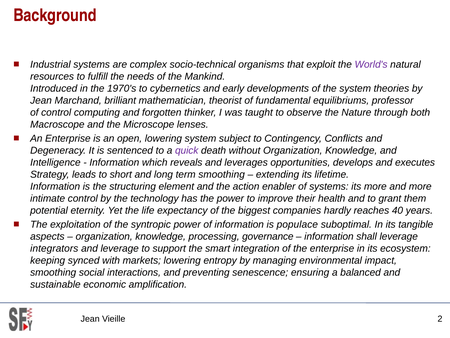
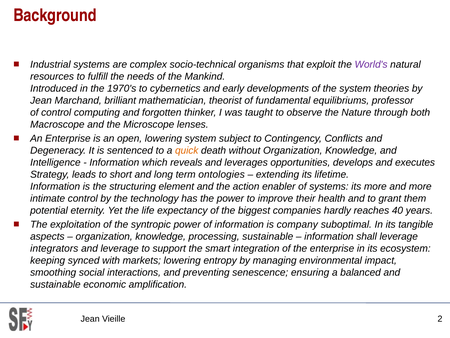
quick colour: purple -> orange (187, 150)
term smoothing: smoothing -> ontologies (222, 174)
populace: populace -> company (297, 224)
processing governance: governance -> sustainable (268, 236)
